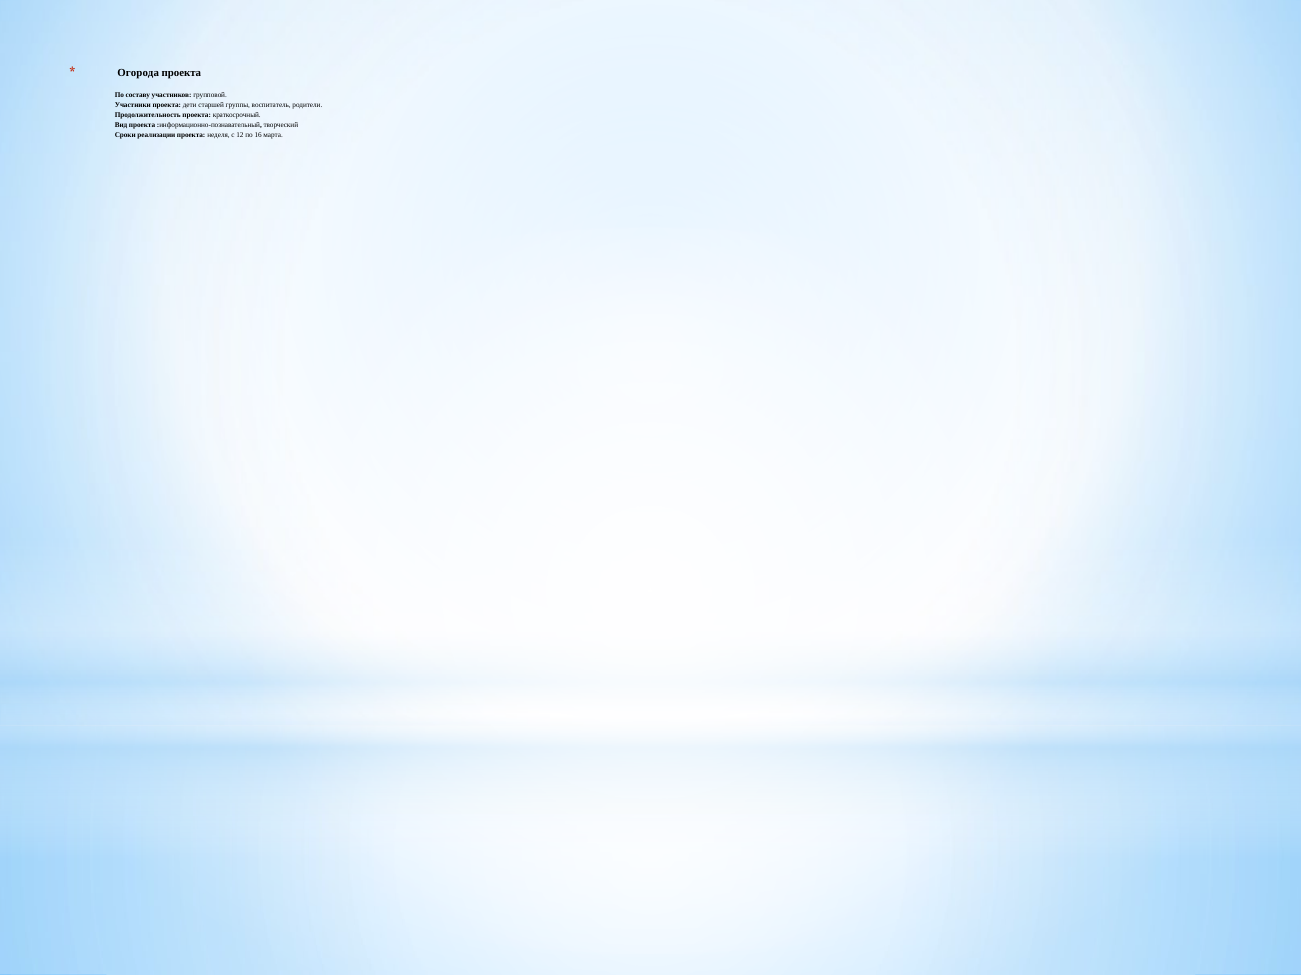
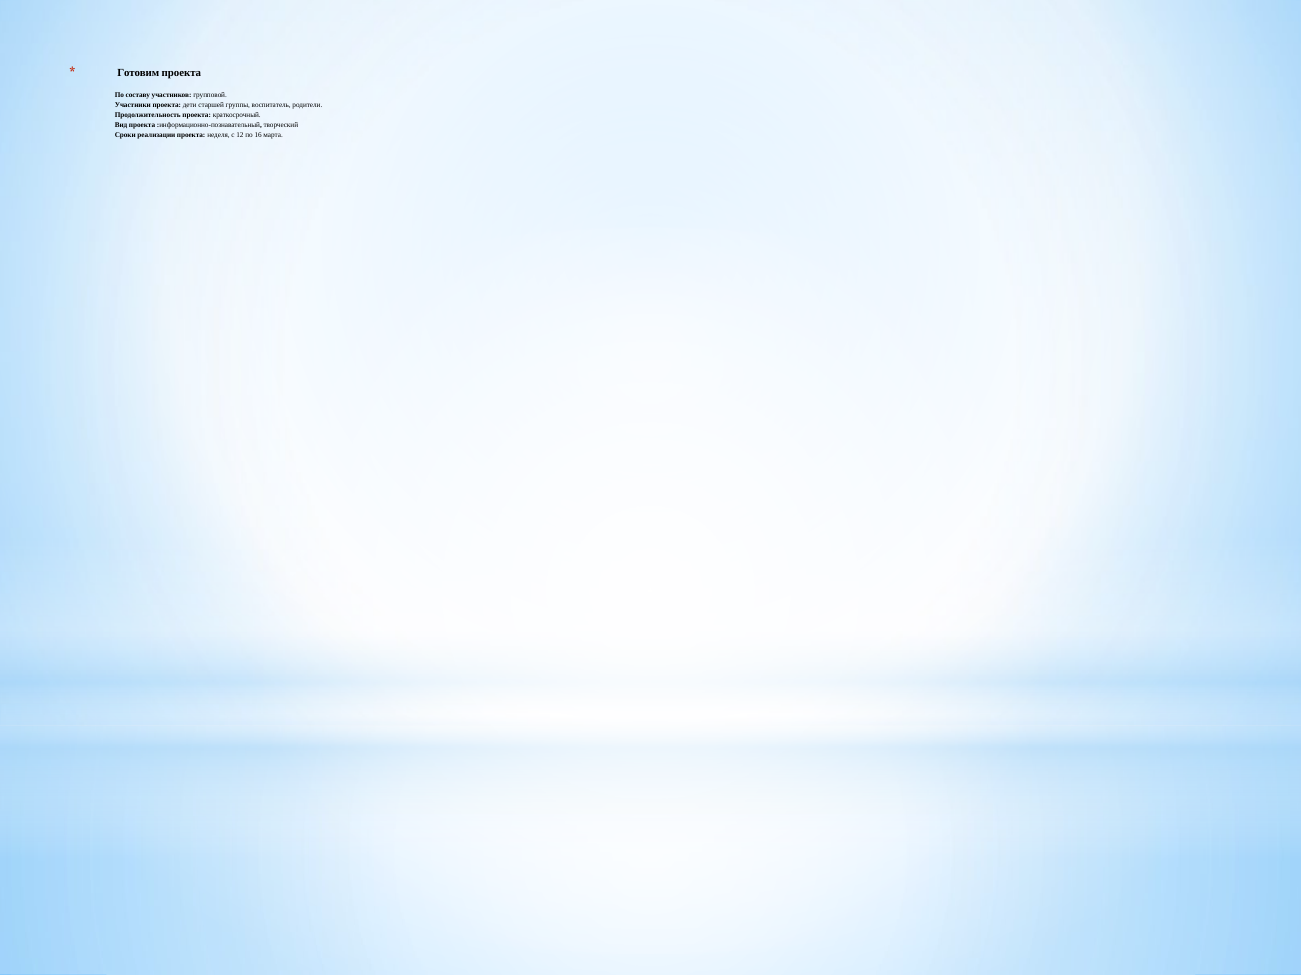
Огорода: Огорода -> Готовим (138, 73)
